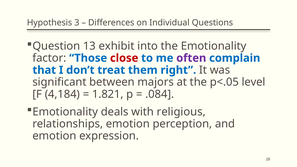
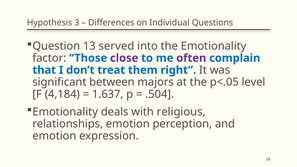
exhibit: exhibit -> served (117, 46)
close colour: red -> purple (124, 58)
1.821: 1.821 -> 1.637 (108, 94)
.084: .084 -> .504 (160, 94)
